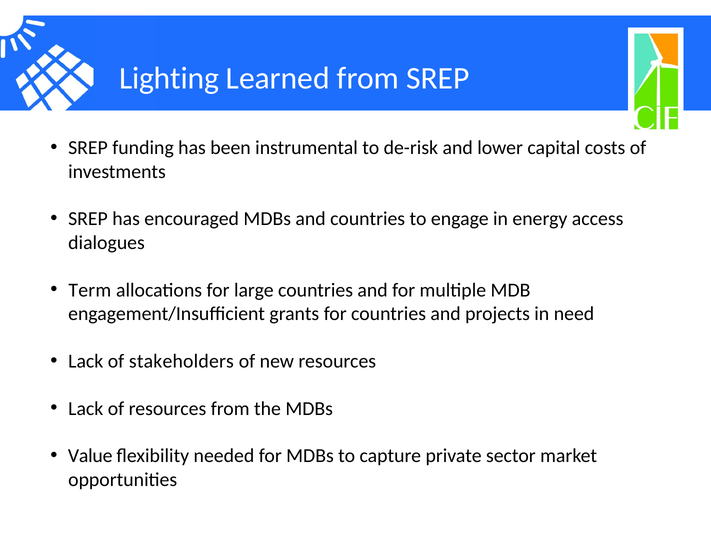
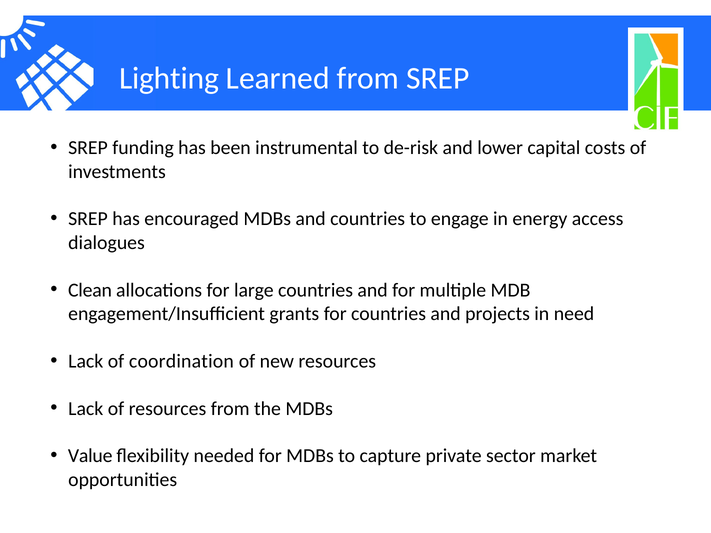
Term: Term -> Clean (90, 290)
stakeholders: stakeholders -> coordination (181, 361)
